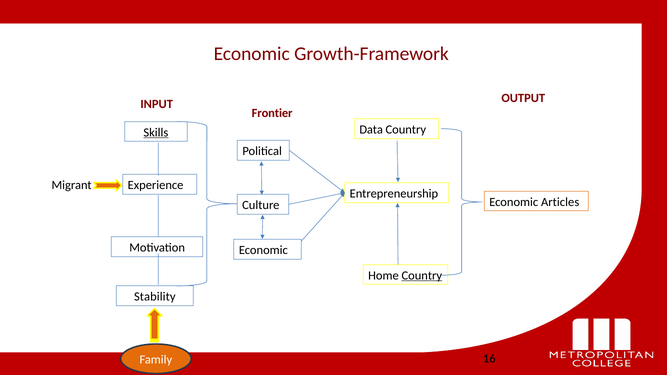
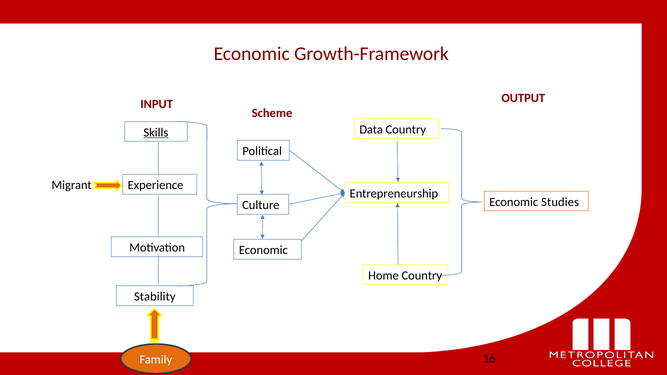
Frontier: Frontier -> Scheme (272, 113)
Articles: Articles -> Studies (560, 202)
Country underline: present -> none (422, 276)
